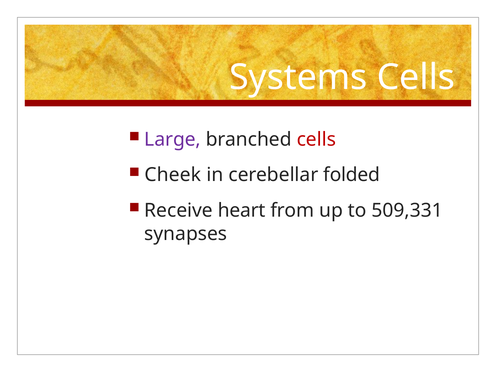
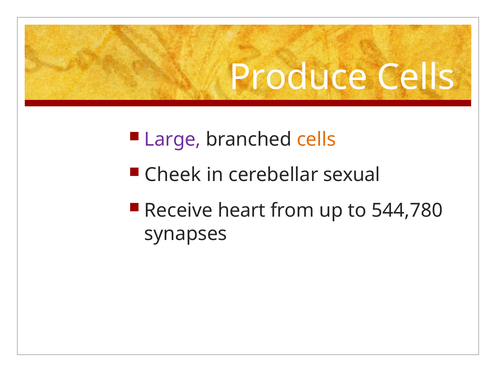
Systems: Systems -> Produce (298, 78)
cells colour: red -> orange (316, 139)
folded: folded -> sexual (352, 175)
509,331: 509,331 -> 544,780 (407, 211)
